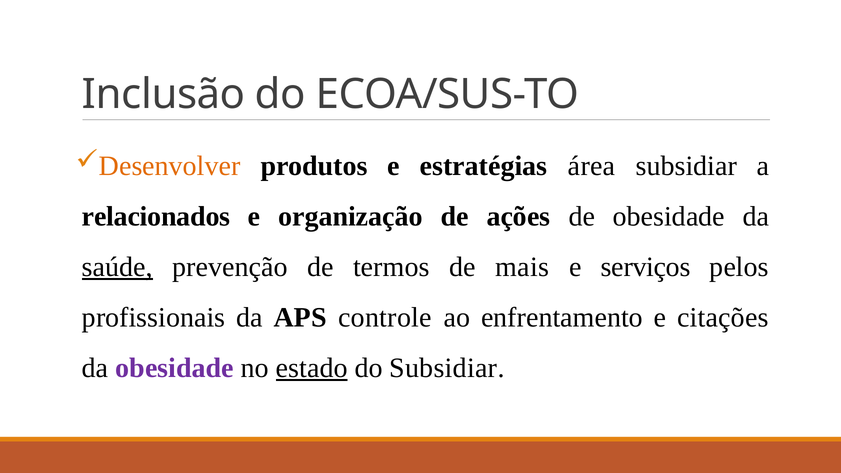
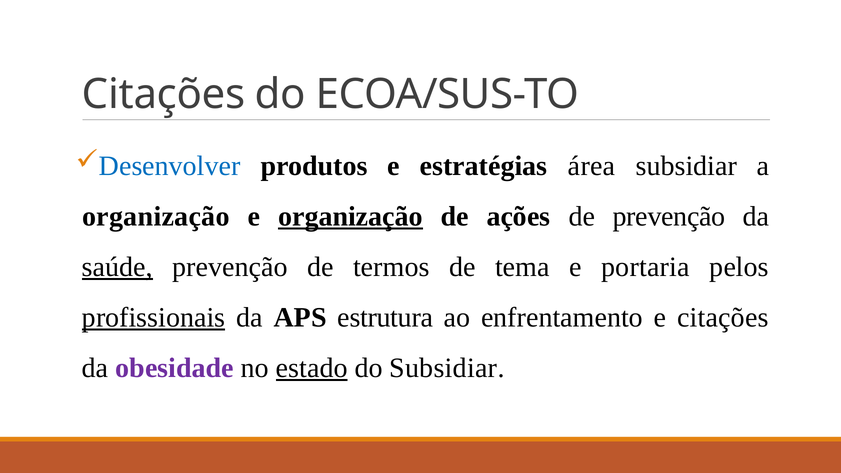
Inclusão: Inclusão -> Citações (164, 94)
Desenvolver colour: orange -> blue (170, 166)
relacionados: relacionados -> organização (156, 217)
organização underline: none -> present (350, 217)
de obesidade: obesidade -> prevenção (669, 217)
mais: mais -> tema (522, 267)
serviços: serviços -> portaria (645, 267)
profissionais underline: none -> present (154, 317)
controle: controle -> estrutura (385, 317)
